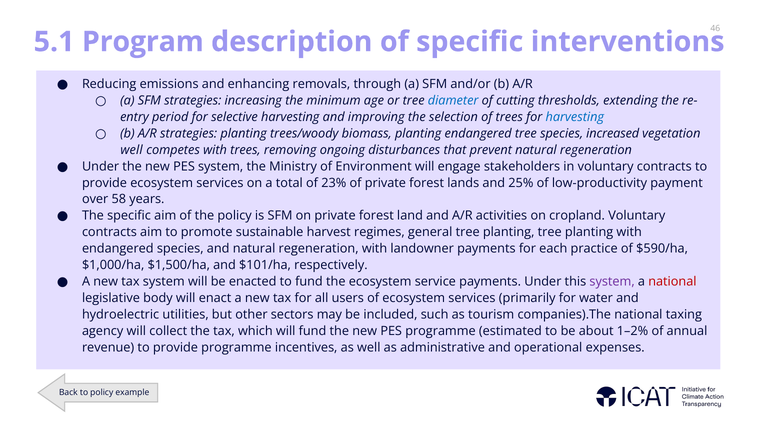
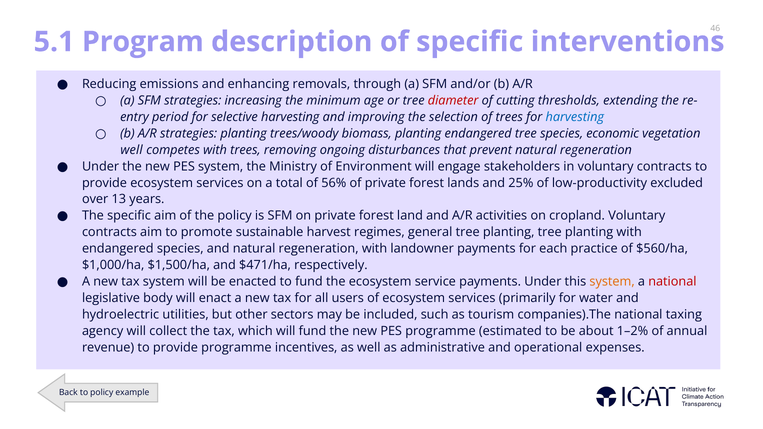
diameter colour: blue -> red (453, 101)
increased: increased -> economic (613, 134)
23%: 23% -> 56% (334, 183)
payment: payment -> excluded (677, 183)
58: 58 -> 13 (119, 199)
$590/ha: $590/ha -> $560/ha (662, 249)
$101/ha: $101/ha -> $471/ha (265, 265)
system colour: purple -> orange (612, 282)
